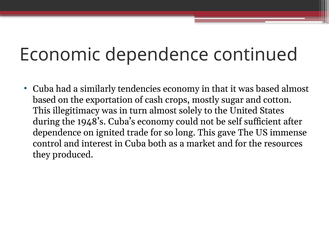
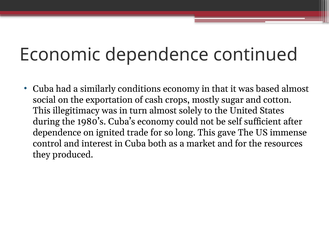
tendencies: tendencies -> conditions (139, 89)
based: based -> social (44, 100)
1948’s: 1948’s -> 1980’s (92, 122)
